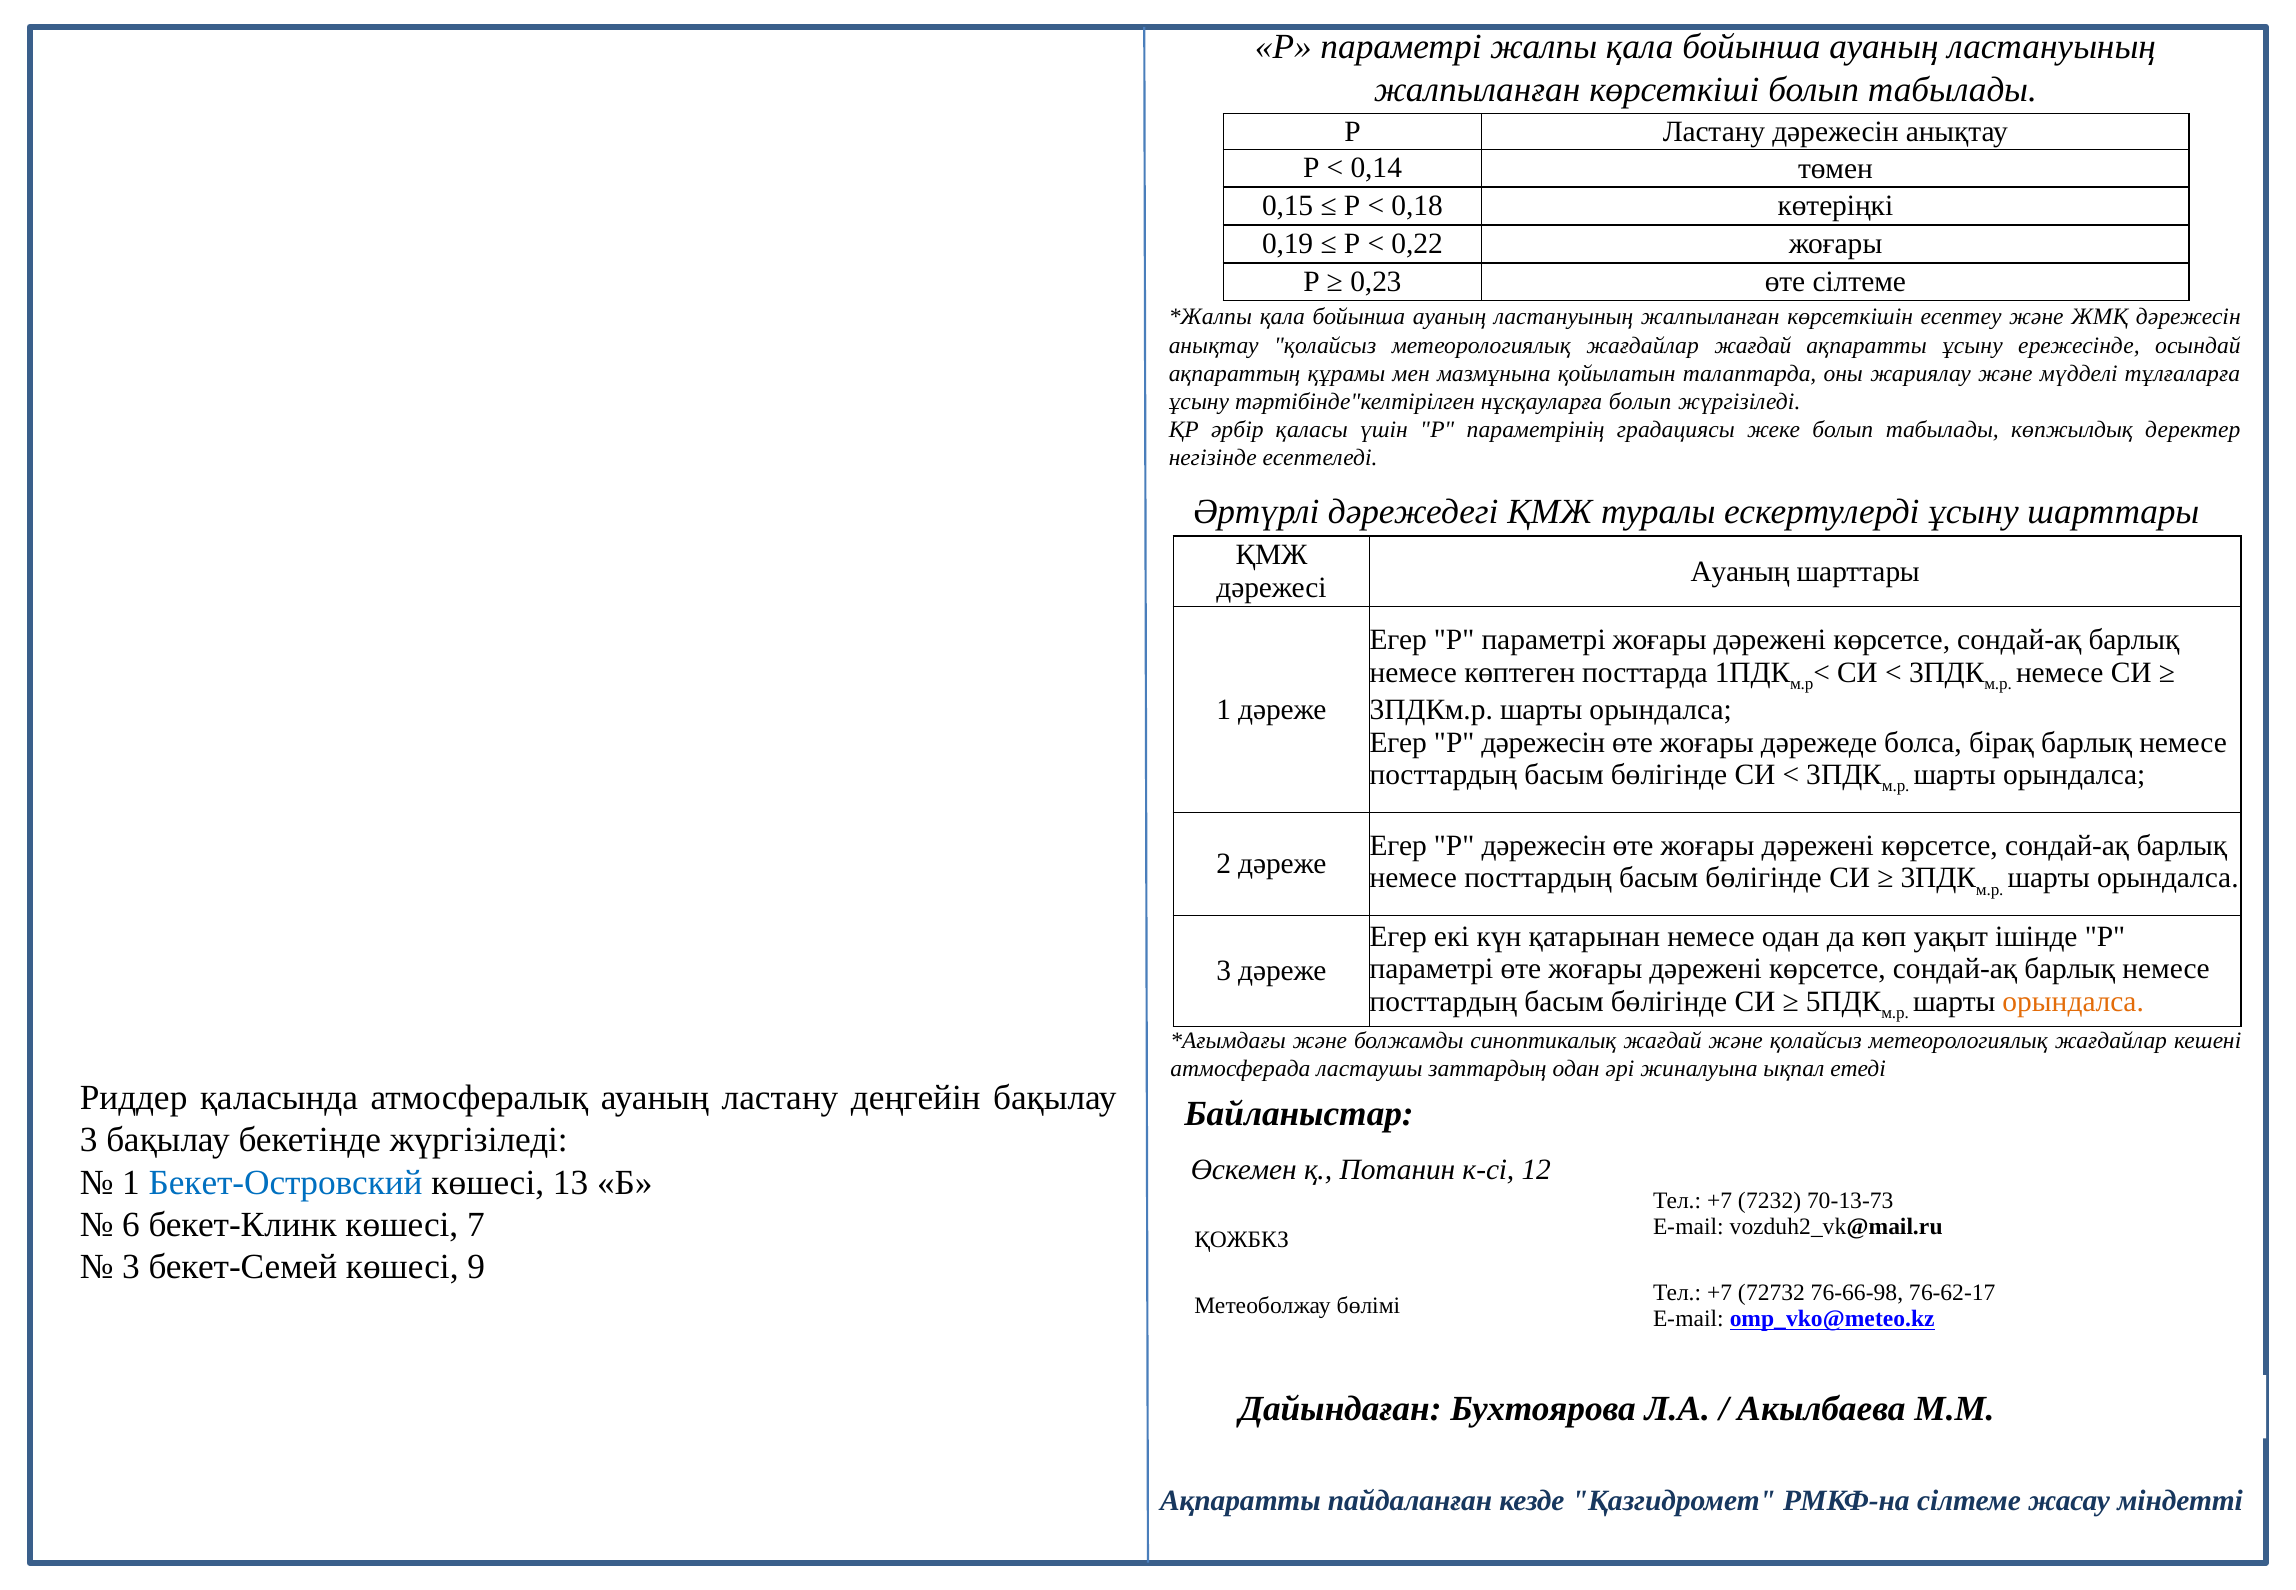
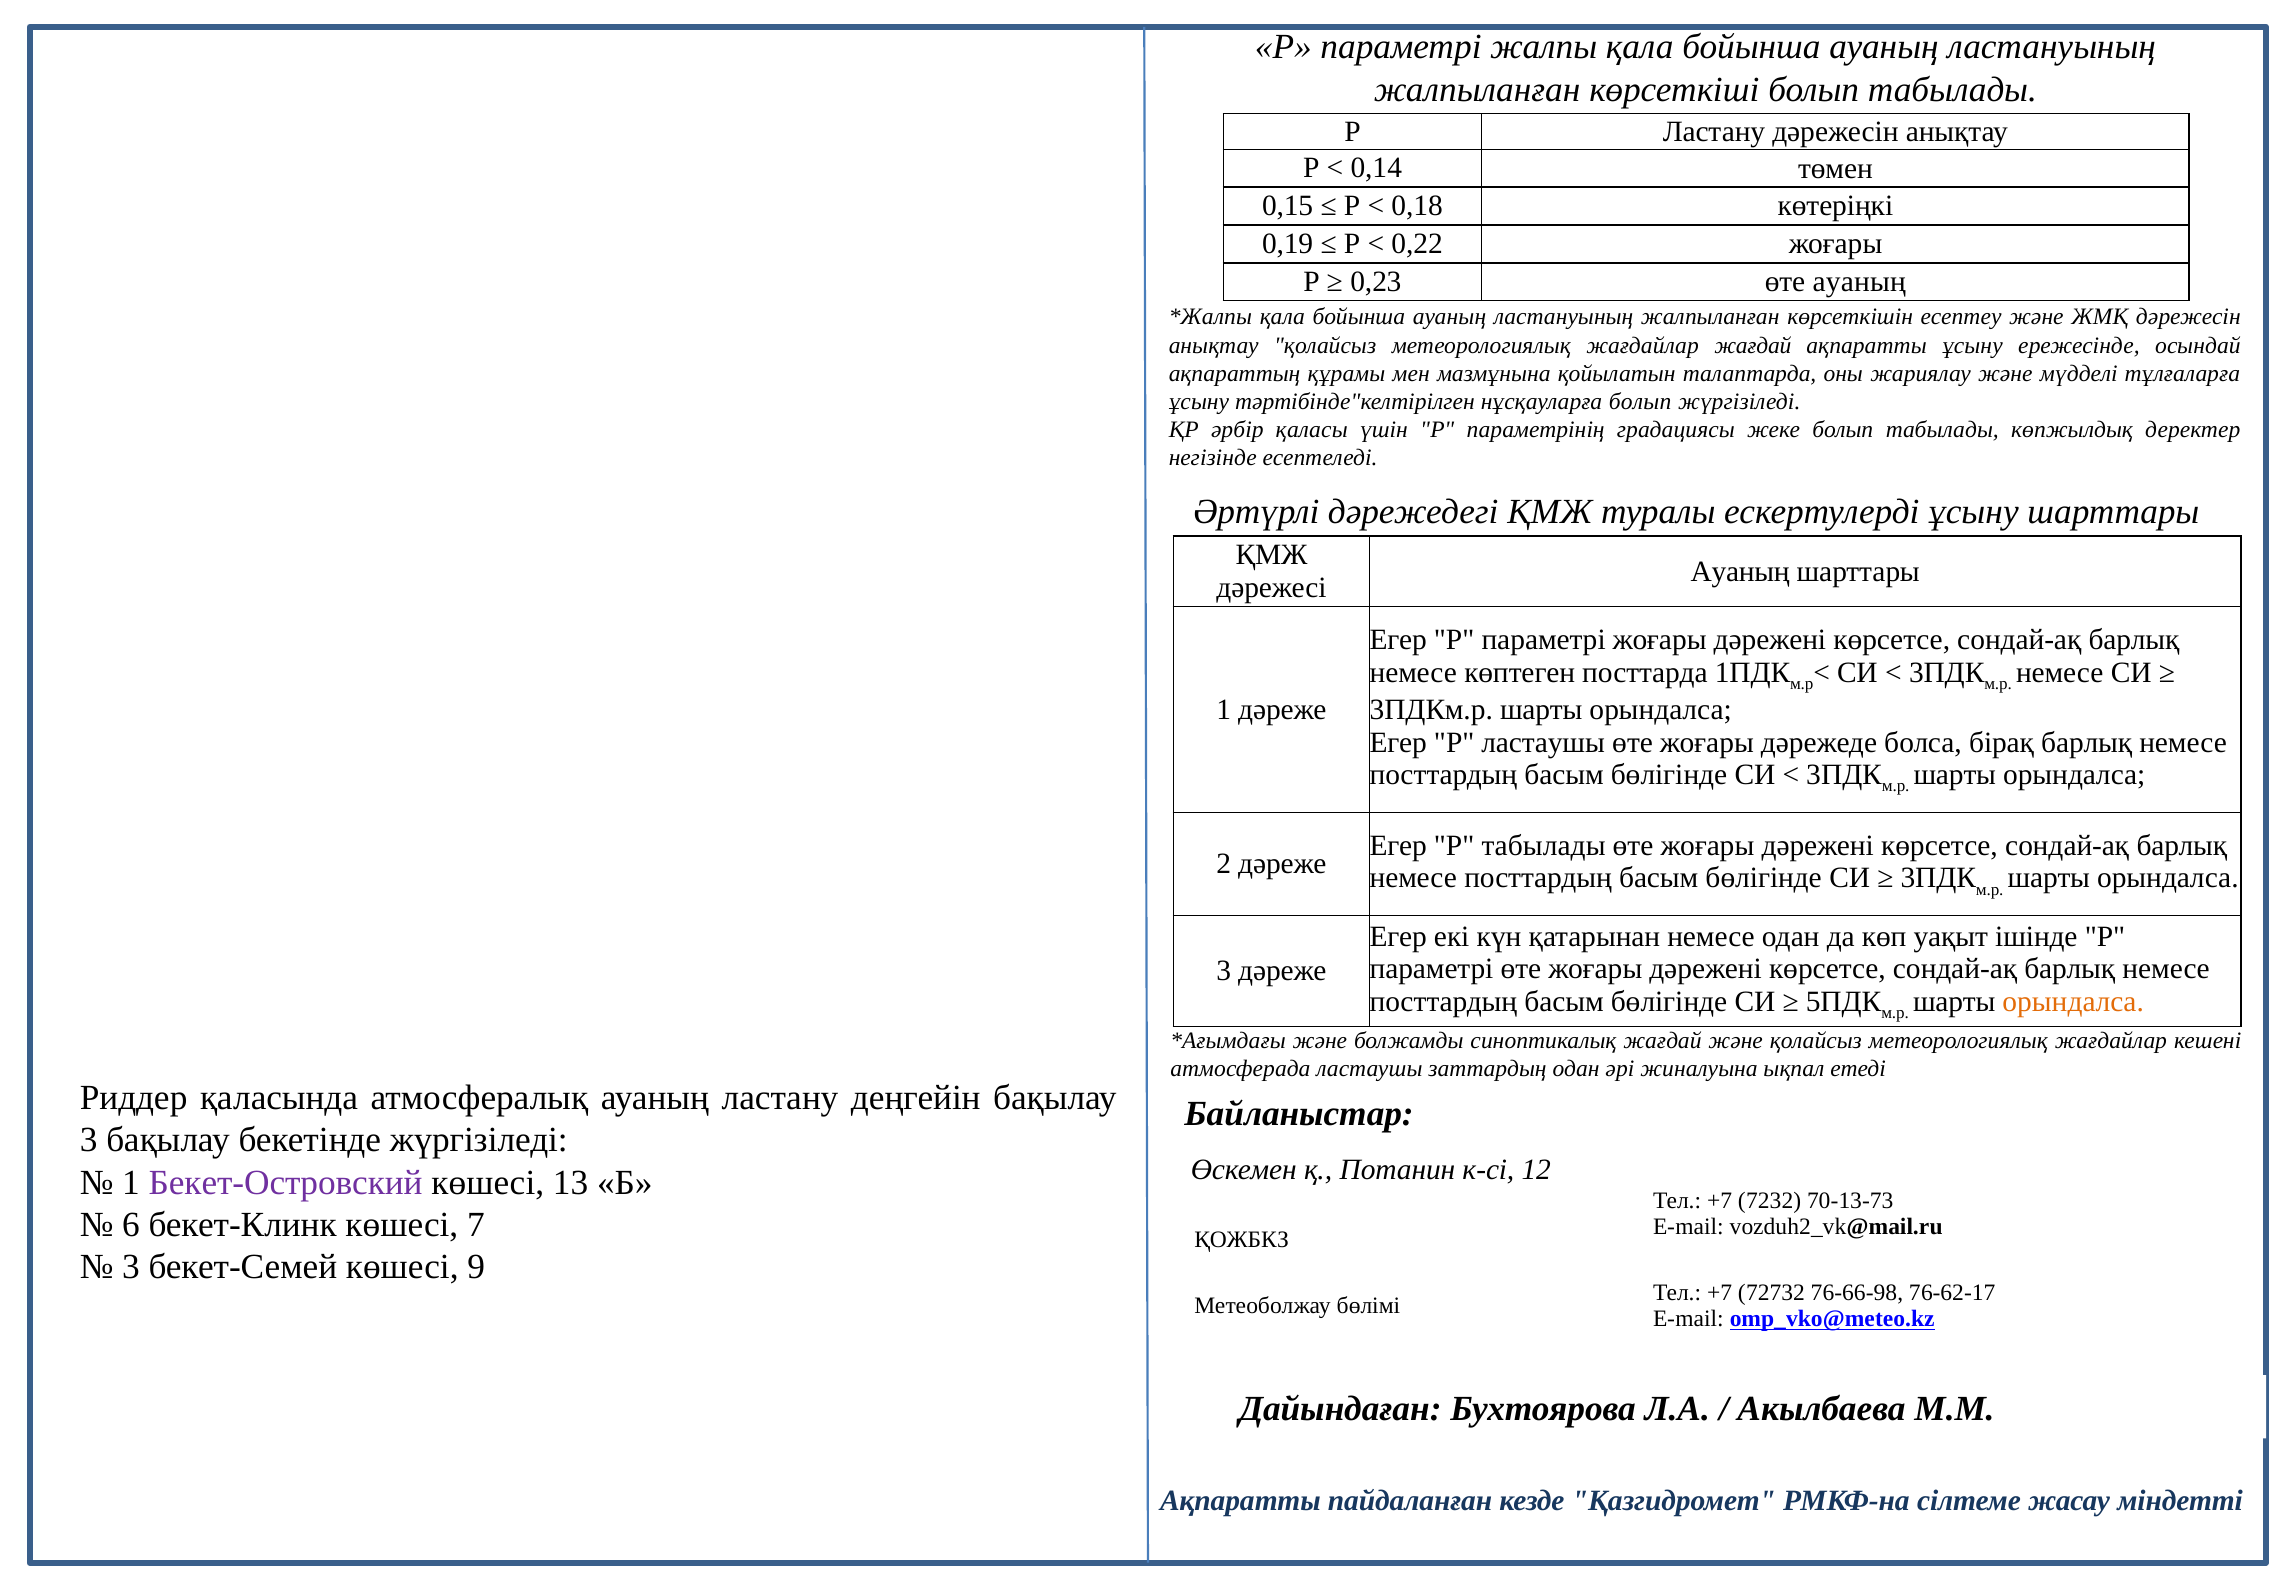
өте сілтеме: сілтеме -> ауаның (1859, 282)
P дәрежесін: дәрежесін -> ластаушы (1543, 742)
Р дәрежесін: дәрежесін -> табылады (1544, 845)
Бекет-Островский colour: blue -> purple (286, 1182)
